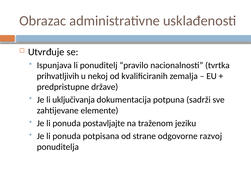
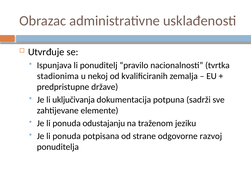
prihvatljivih: prihvatljivih -> stadionima (58, 76)
postavljajte: postavljajte -> odustajanju (104, 123)
